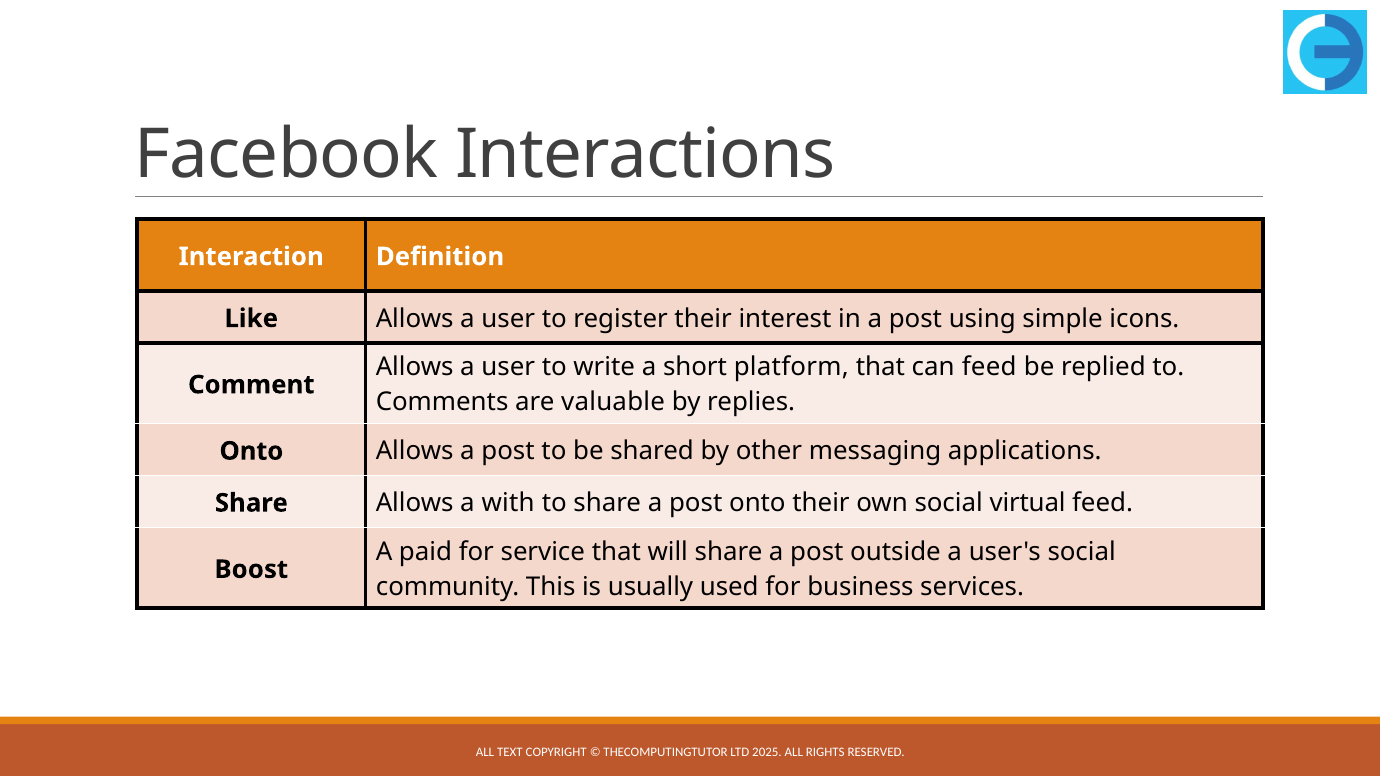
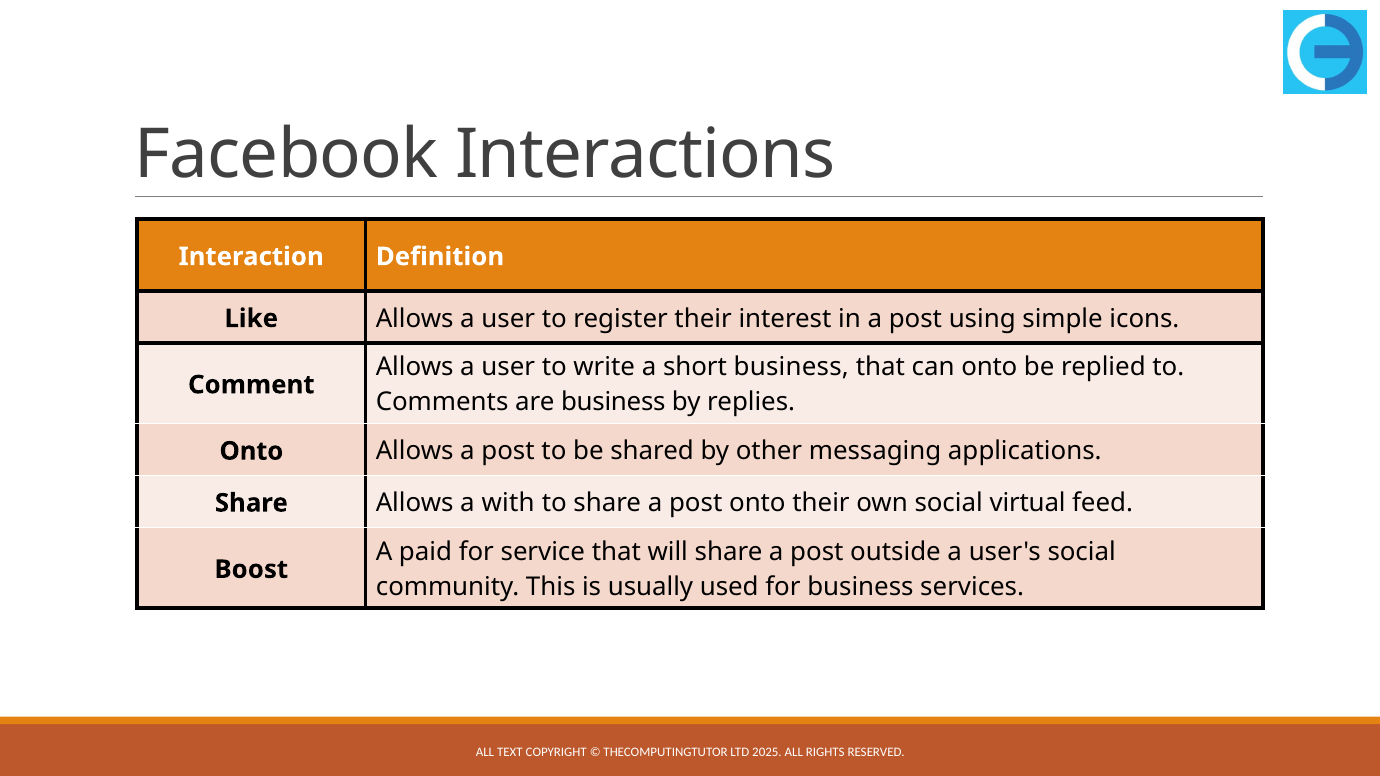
short platform: platform -> business (791, 367)
can feed: feed -> onto (989, 367)
are valuable: valuable -> business (613, 403)
